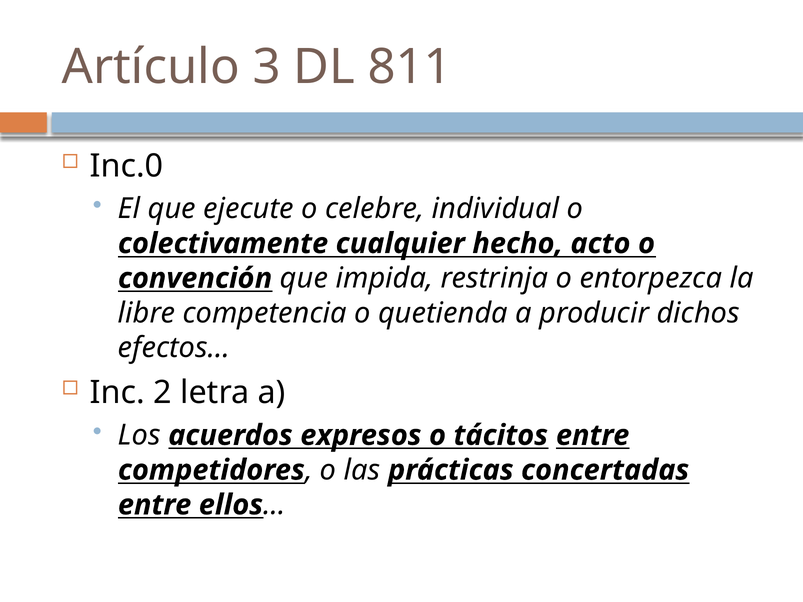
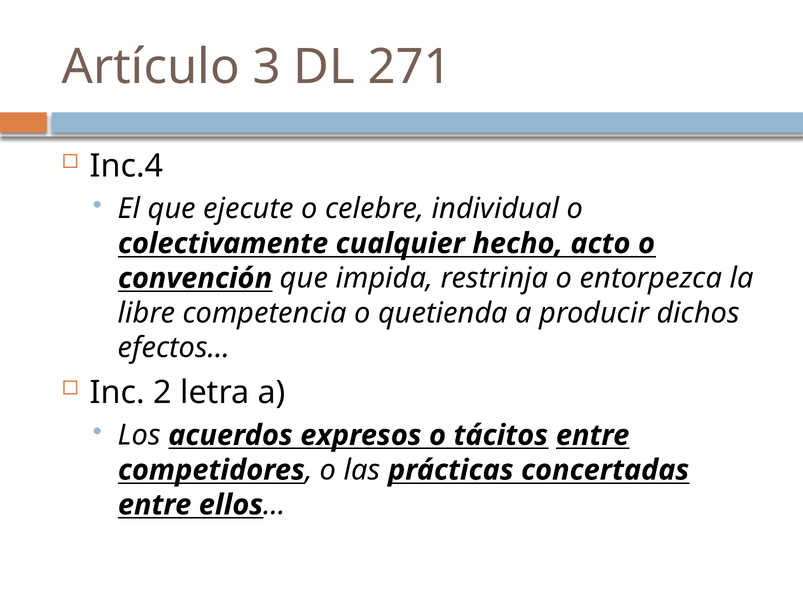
811: 811 -> 271 (410, 67)
Inc.0: Inc.0 -> Inc.4 (127, 166)
